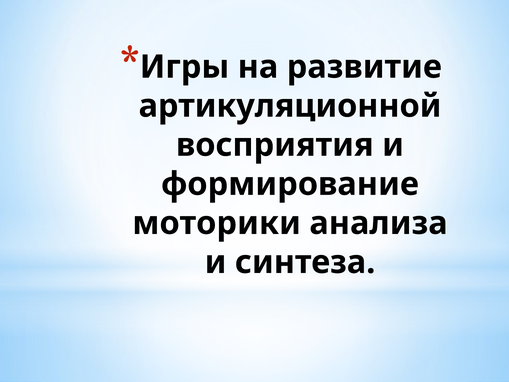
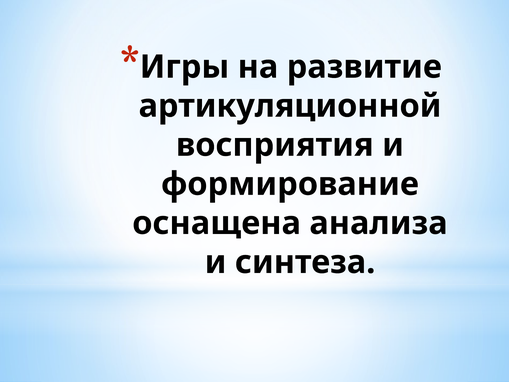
моторики: моторики -> оснащена (217, 223)
